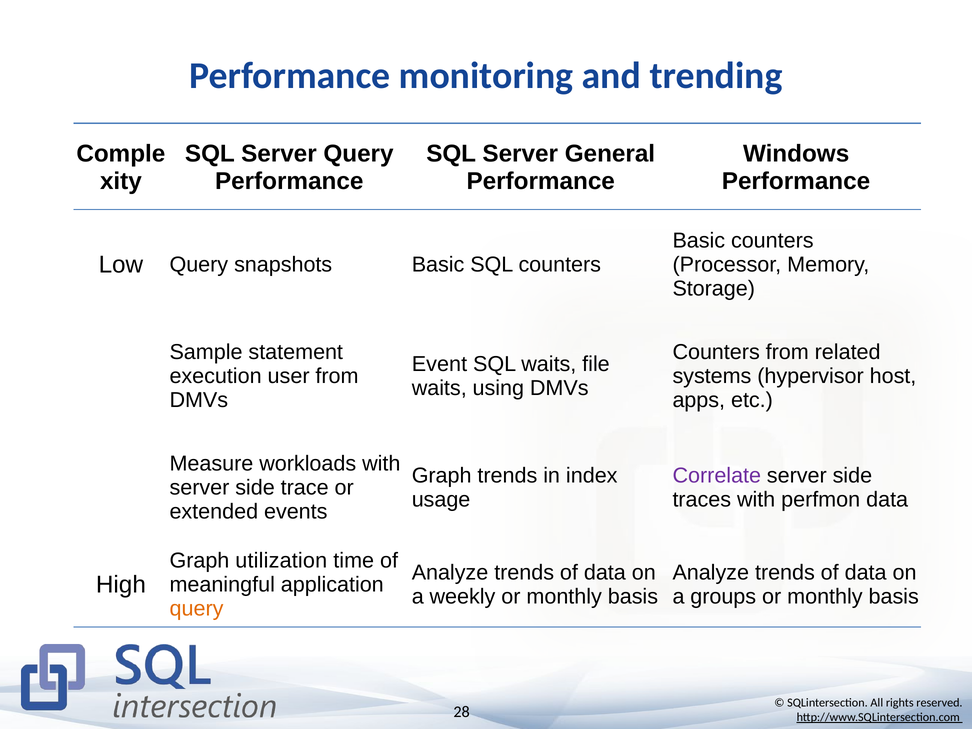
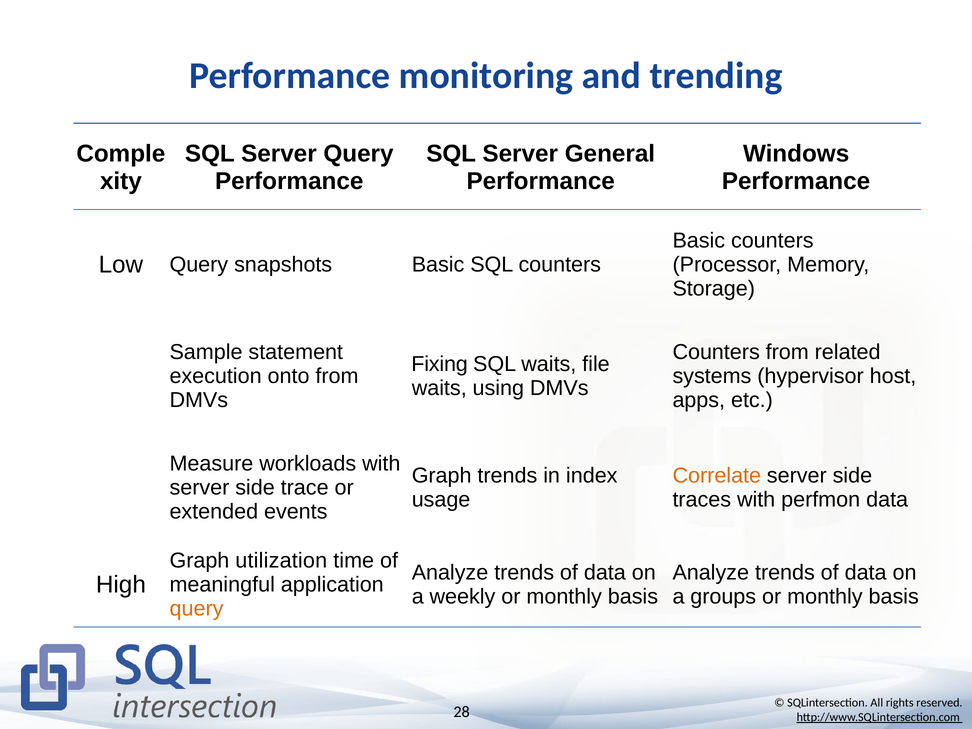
Event: Event -> Fixing (440, 364)
user: user -> onto (289, 376)
Correlate colour: purple -> orange (717, 476)
